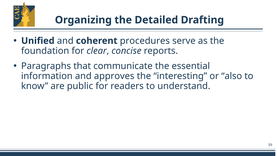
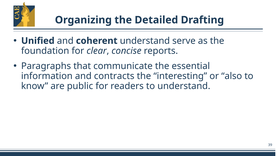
coherent procedures: procedures -> understand (145, 41)
approves: approves -> contracts (114, 76)
